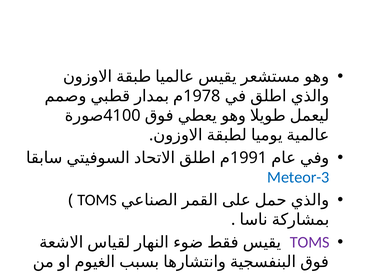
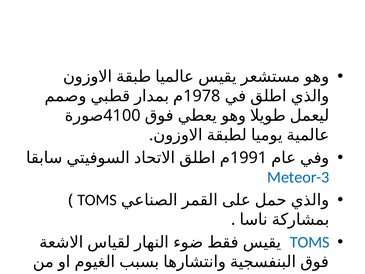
TOMS colour: purple -> blue (310, 242)
